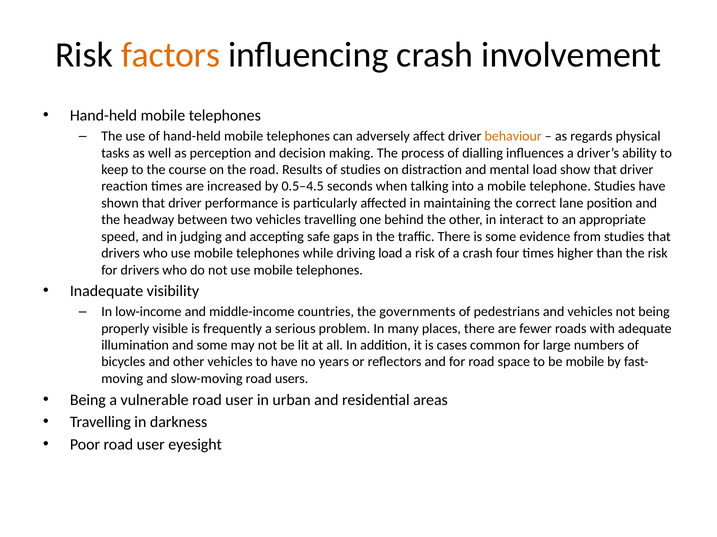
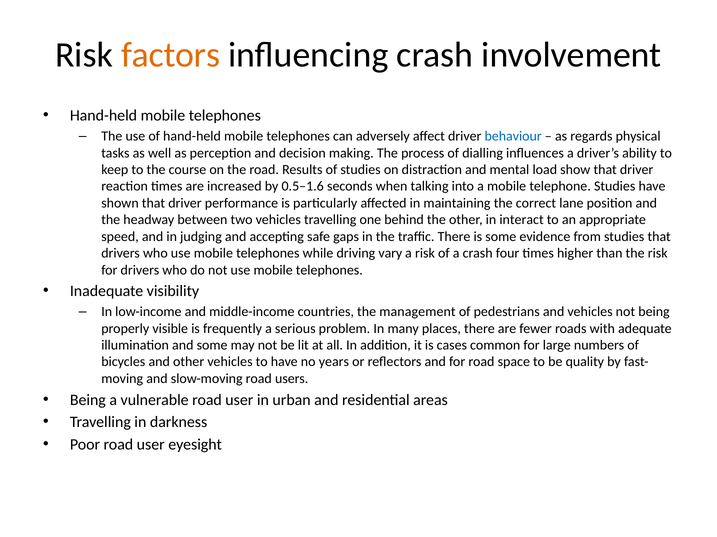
behaviour colour: orange -> blue (513, 136)
0.5–4.5: 0.5–4.5 -> 0.5–1.6 (303, 187)
driving load: load -> vary (390, 254)
governments: governments -> management (417, 312)
be mobile: mobile -> quality (585, 362)
